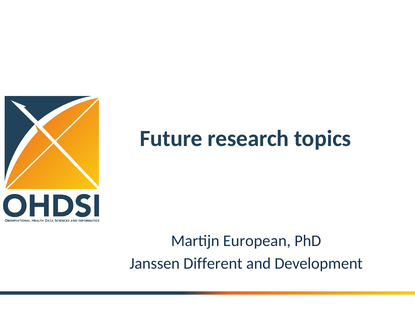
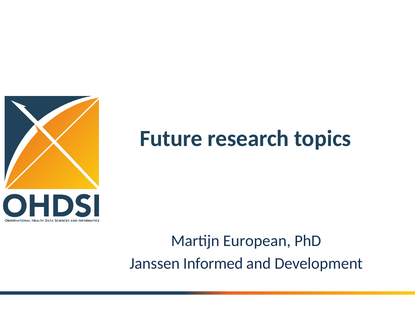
Different: Different -> Informed (213, 263)
